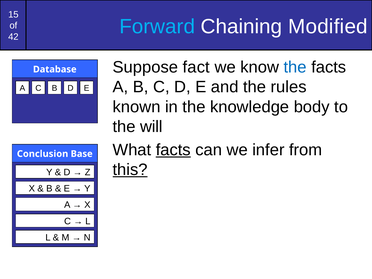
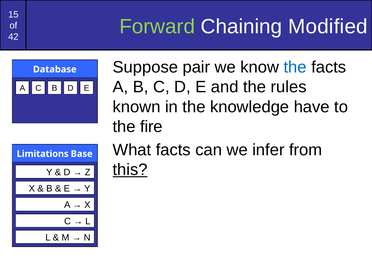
Forward colour: light blue -> light green (157, 26)
fact: fact -> pair (196, 67)
body: body -> have (312, 107)
will: will -> fire (151, 127)
facts underline: present -> none (173, 150)
Conclusion: Conclusion -> Limitations (43, 154)
